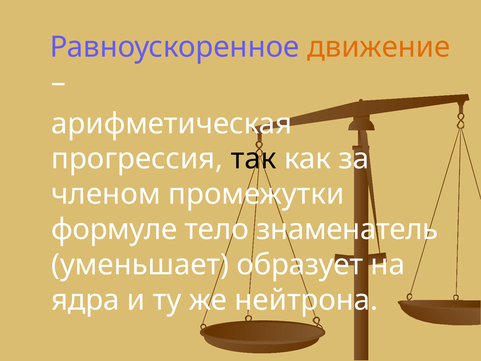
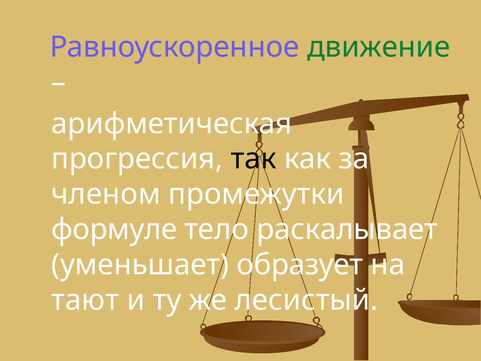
движение colour: orange -> green (379, 47)
знаменатель: знаменатель -> раскалывает (347, 229)
ядра: ядра -> тают (85, 300)
нейтрона: нейтрона -> лесистый (306, 300)
